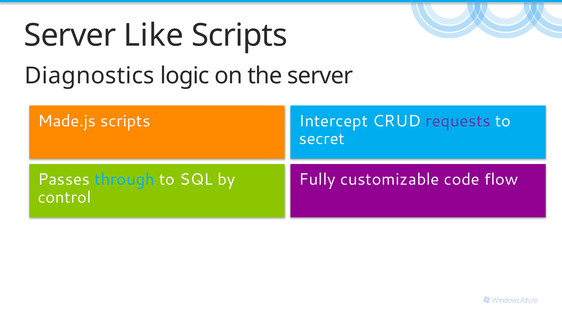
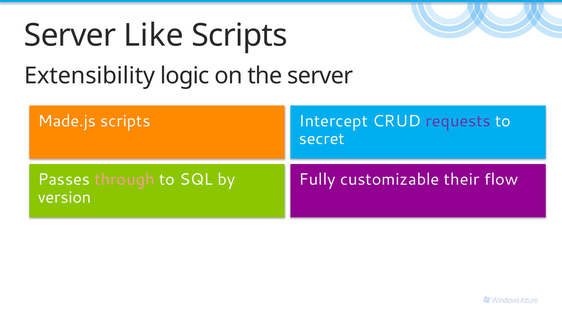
Diagnostics: Diagnostics -> Extensibility (90, 76)
through colour: light blue -> pink (125, 180)
code: code -> their (462, 180)
control: control -> version (65, 197)
